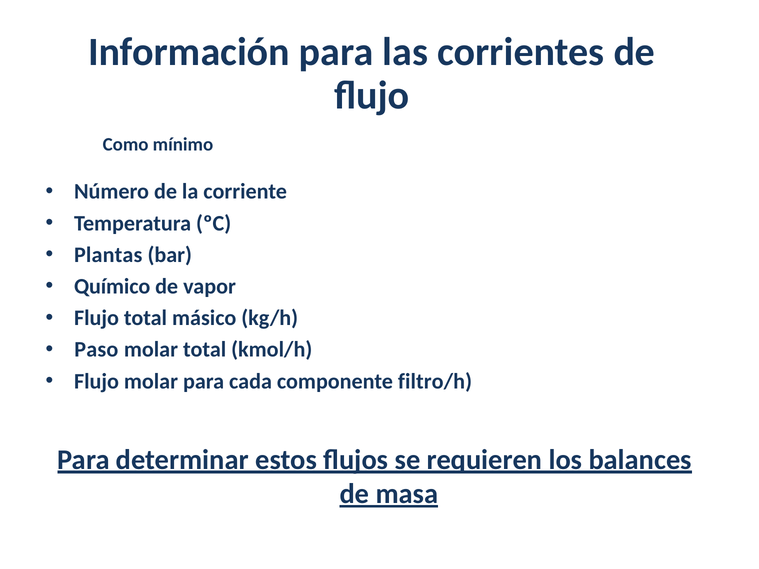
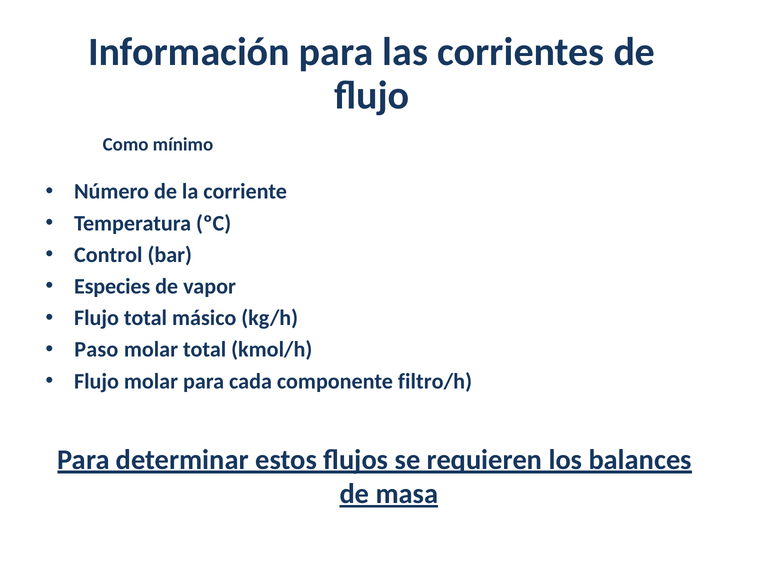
Plantas: Plantas -> Control (108, 255)
Químico: Químico -> Especies (112, 287)
